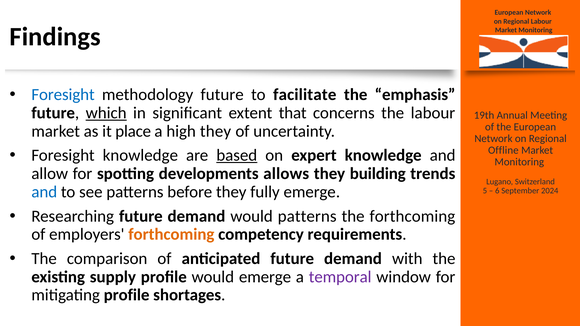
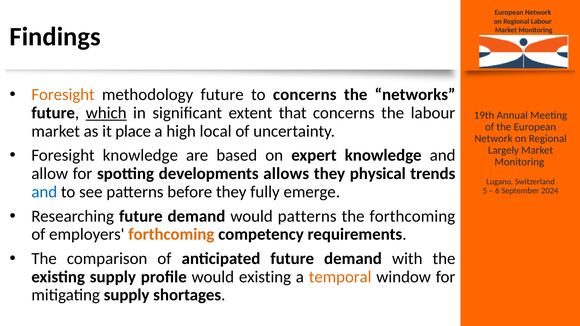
Foresight colour: blue -> orange (63, 95)
to facilitate: facilitate -> concerns (305, 95)
emphasis: emphasis -> networks (415, 95)
high they: they -> local (216, 131)
Offline: Offline -> Largely (503, 150)
based underline: present -> none (237, 156)
building: building -> physical (378, 174)
would emerge: emerge -> existing (265, 277)
temporal colour: purple -> orange (340, 277)
mitigating profile: profile -> supply (127, 295)
